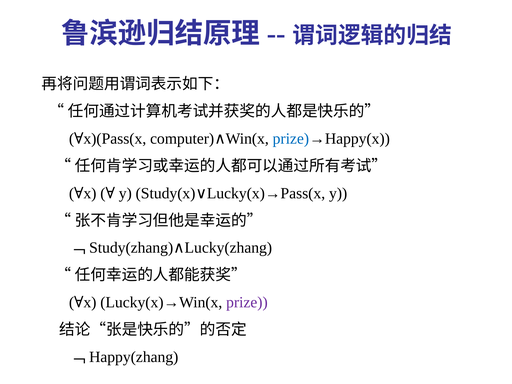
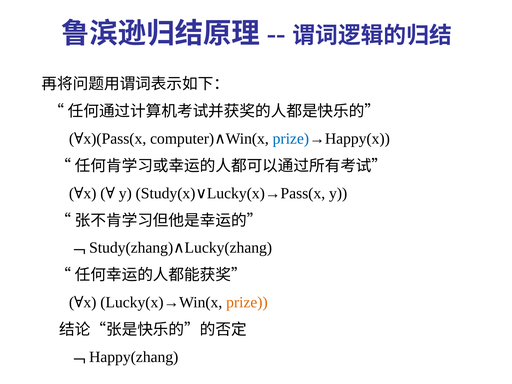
prize colour: purple -> orange (247, 302)
